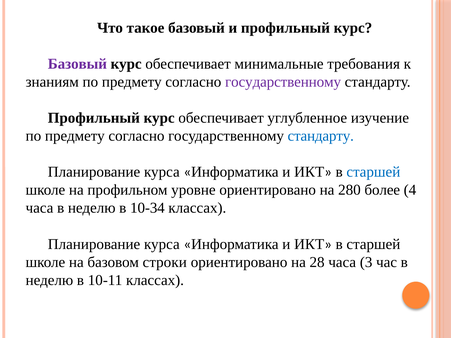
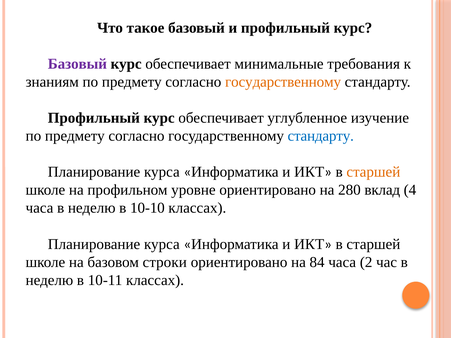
государственному colour: purple -> orange (283, 82)
старшей colour: blue -> orange (373, 172)
более: более -> вклад (382, 190)
10-34: 10-34 -> 10-10 (147, 208)
28: 28 -> 84 (317, 262)
3: 3 -> 2 (366, 262)
